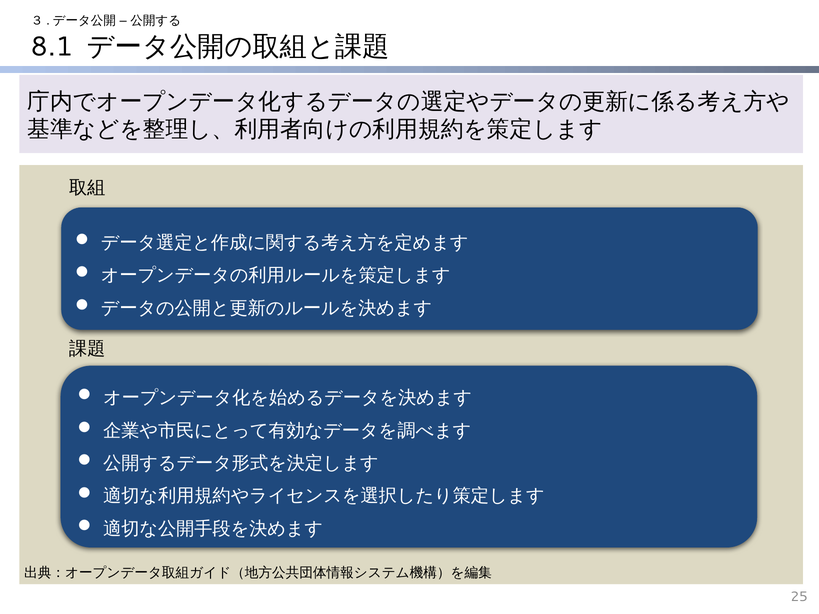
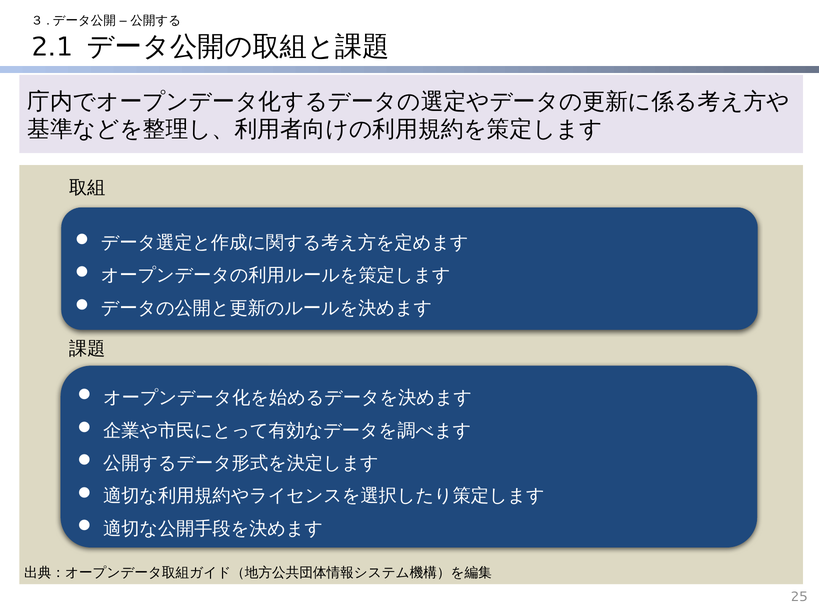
8.1: 8.1 -> 2.1 (52, 47)
